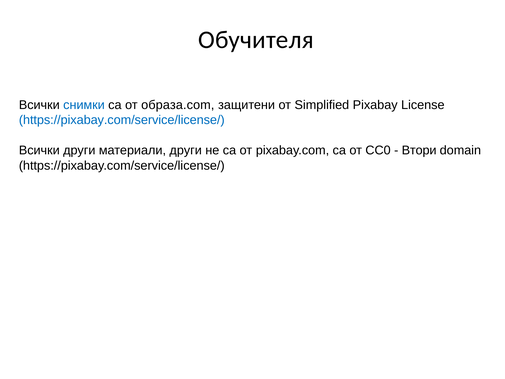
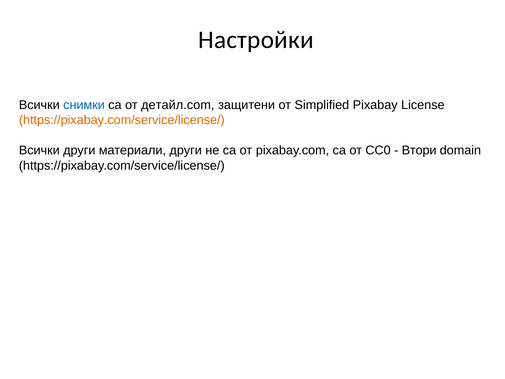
Обучителя: Обучителя -> Настройки (256, 40)
образа.com: образа.com -> детайл.com (178, 105)
https://pixabay.com/service/license/ colour: blue -> orange (122, 120)
